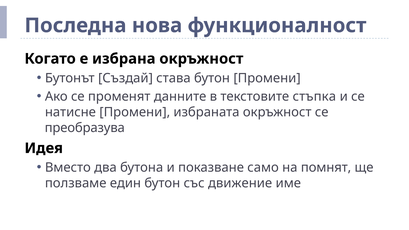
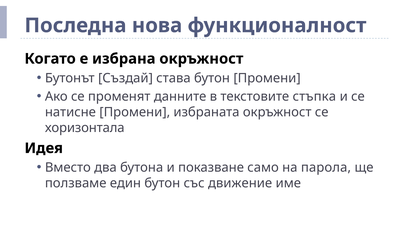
преобразува: преобразува -> хоризонтала (85, 128)
помнят: помнят -> парола (326, 168)
